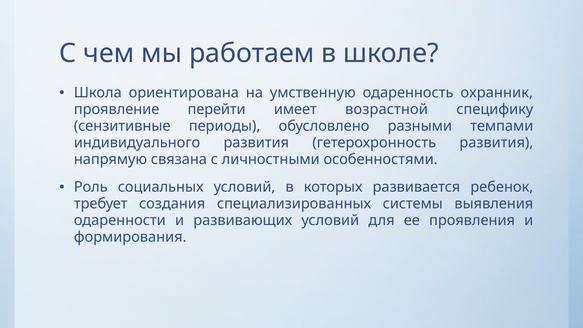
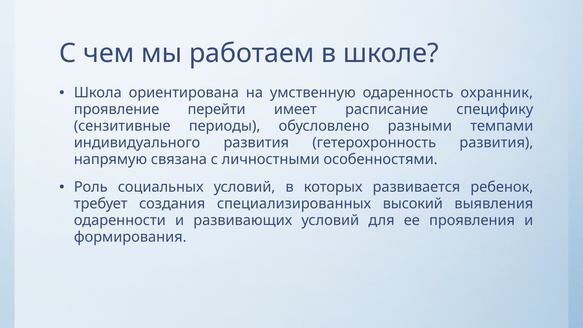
возрастной: возрастной -> расписание (387, 109)
системы: системы -> высокий (413, 204)
